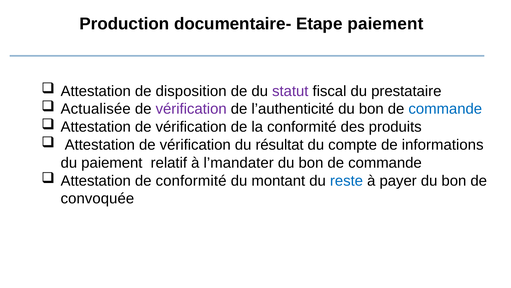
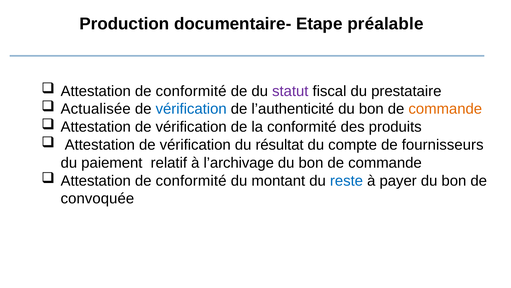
Etape paiement: paiement -> préalable (385, 24)
disposition: disposition -> conformité (191, 91)
vérification colour: purple -> blue (191, 109)
commande colour: blue -> orange (445, 109)
informations: informations -> fournisseurs (443, 145)
l’mandater: l’mandater -> l’archivage (239, 163)
